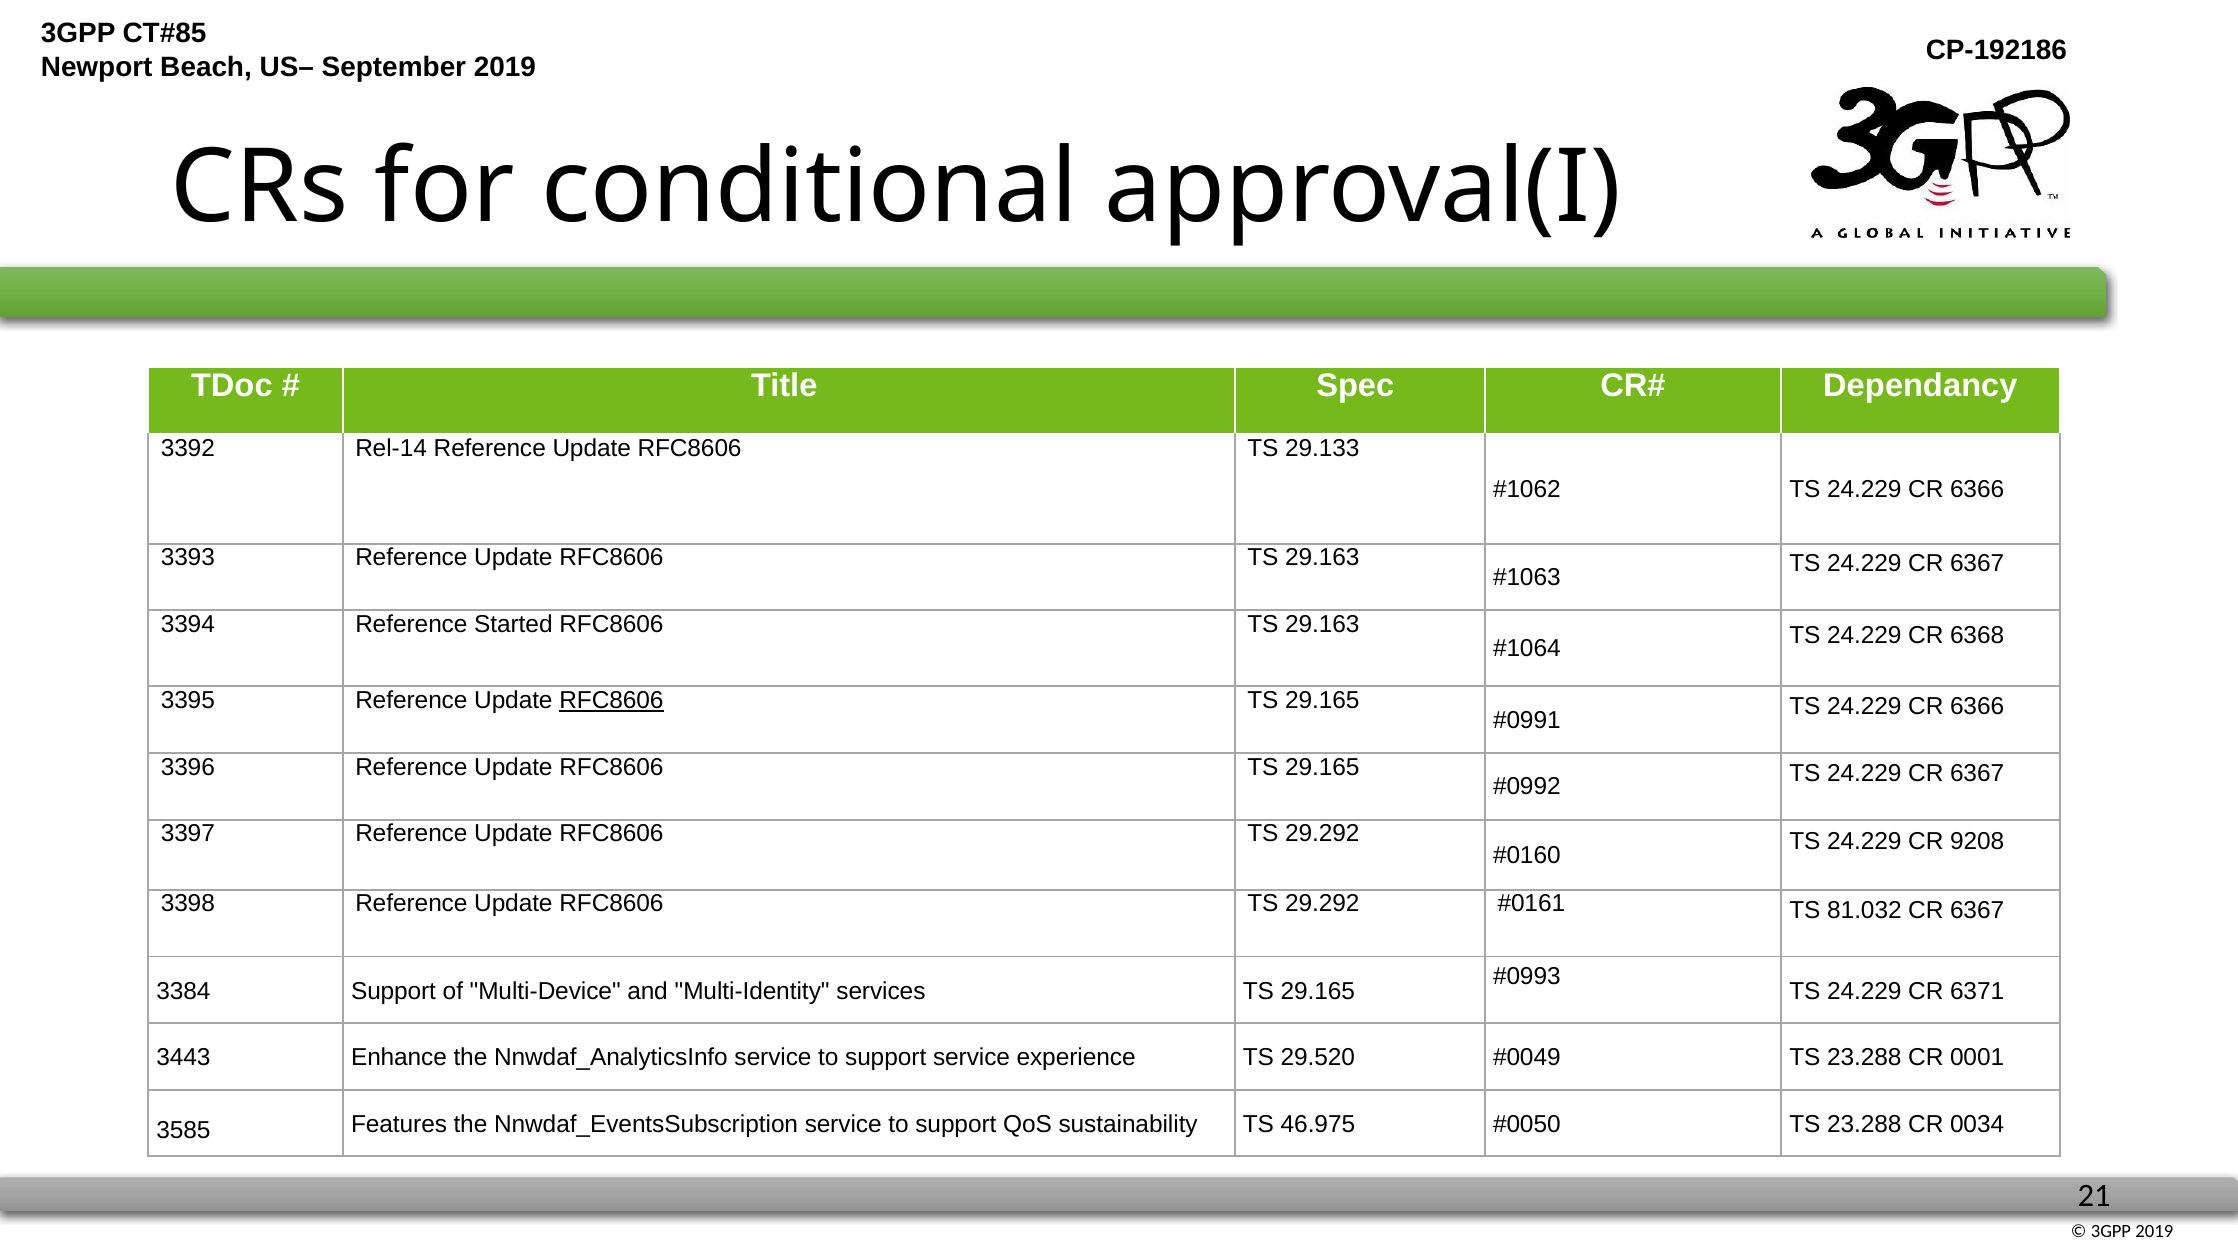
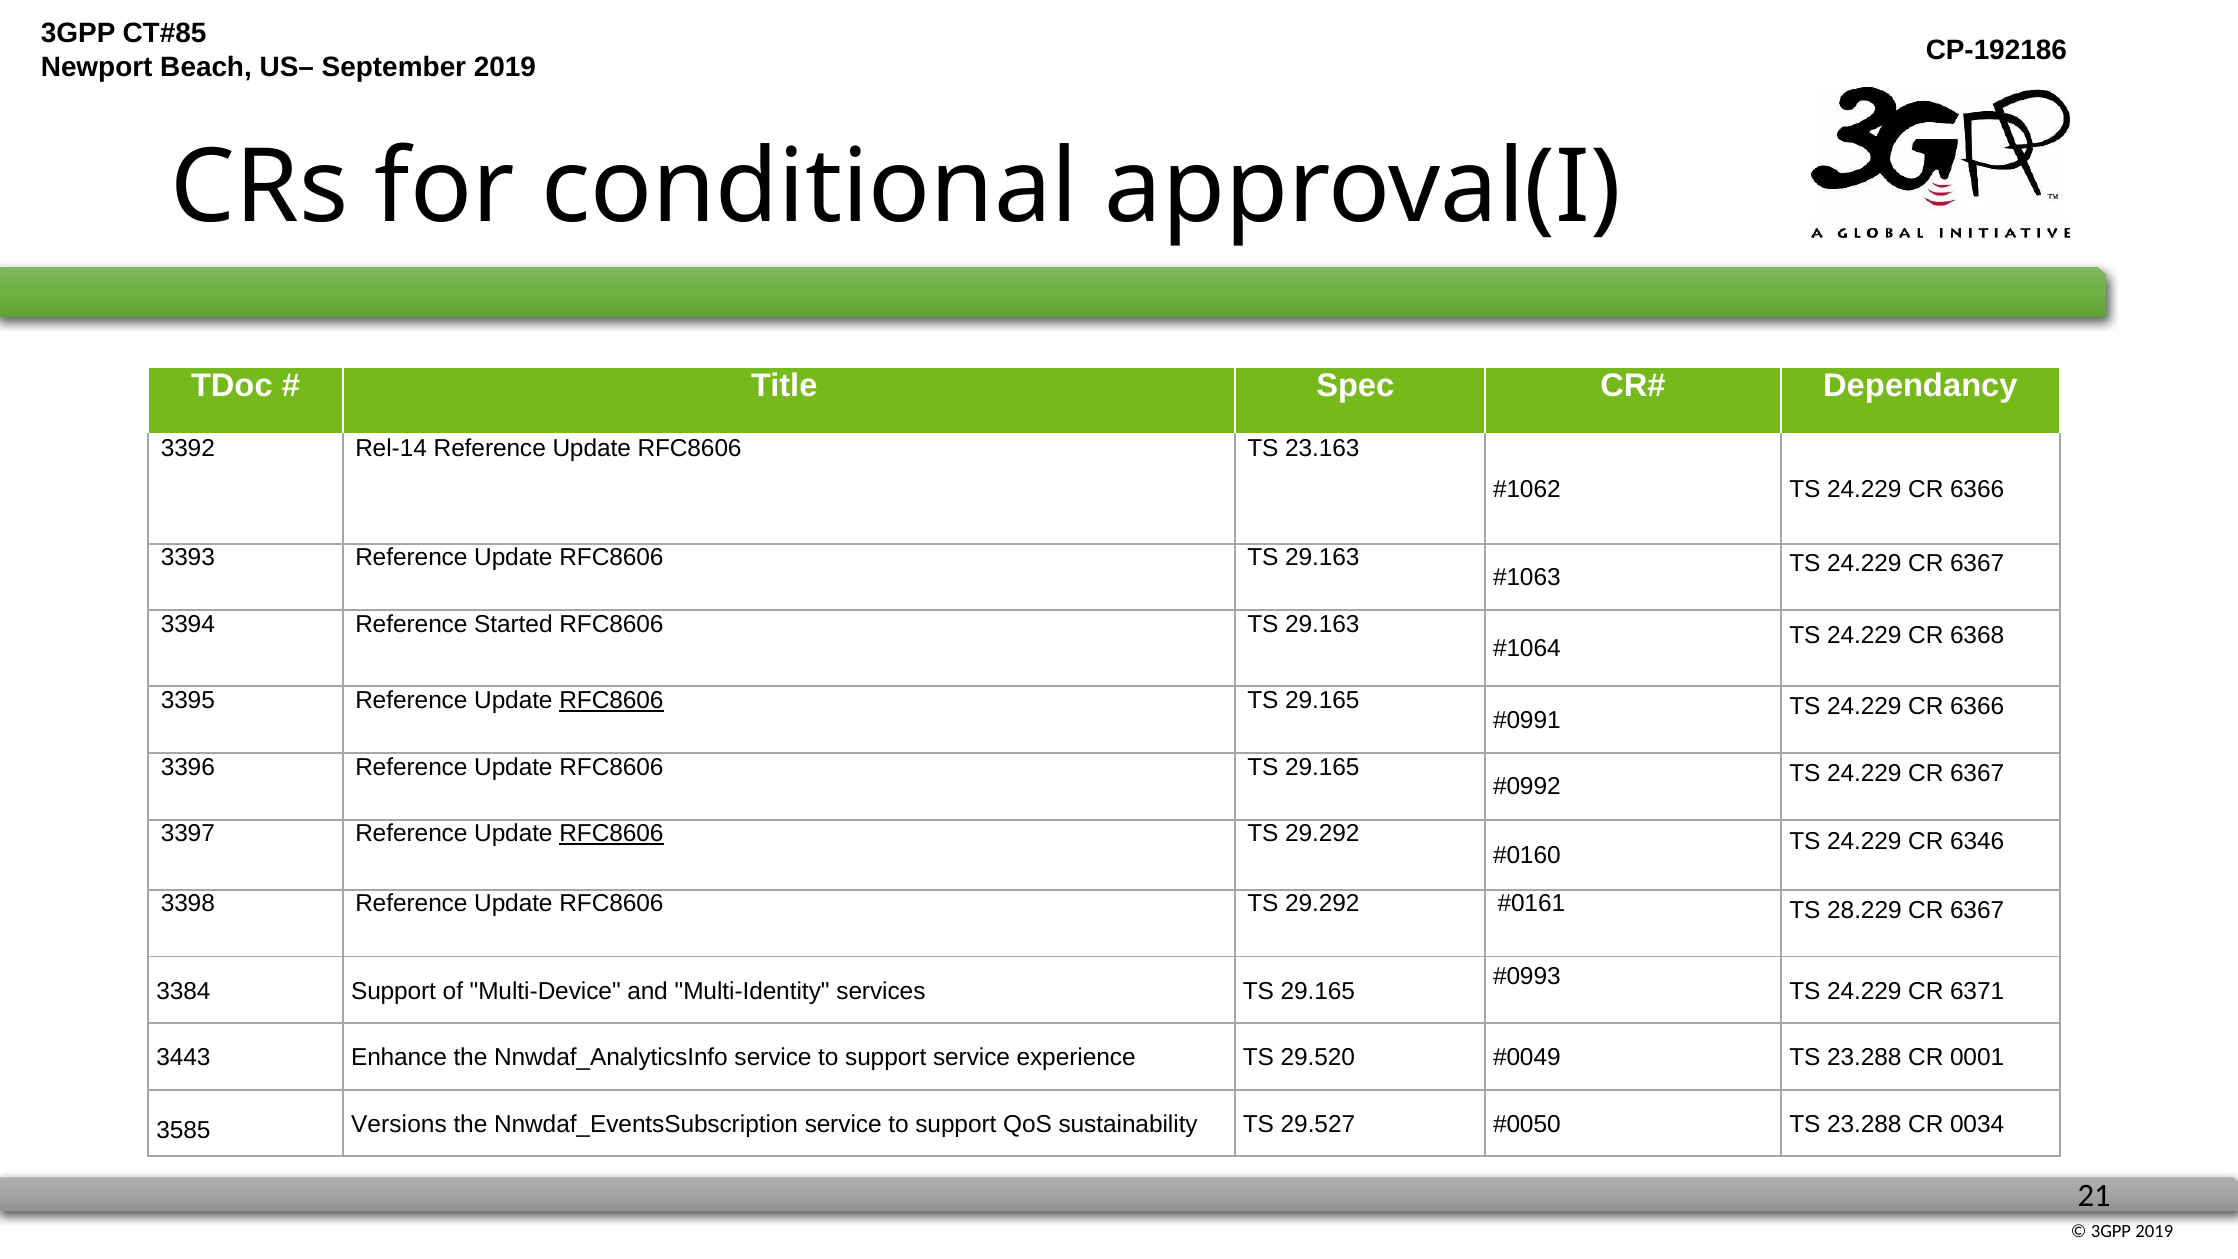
29.133: 29.133 -> 23.163 (1322, 448)
RFC8606 underline: none -> present (611, 834)
9208: 9208 -> 6346 (1977, 842)
81.032: 81.032 -> 28.229 (1864, 910)
Features: Features -> Versions (399, 1124)
46.975: 46.975 -> 29.527 (1318, 1124)
